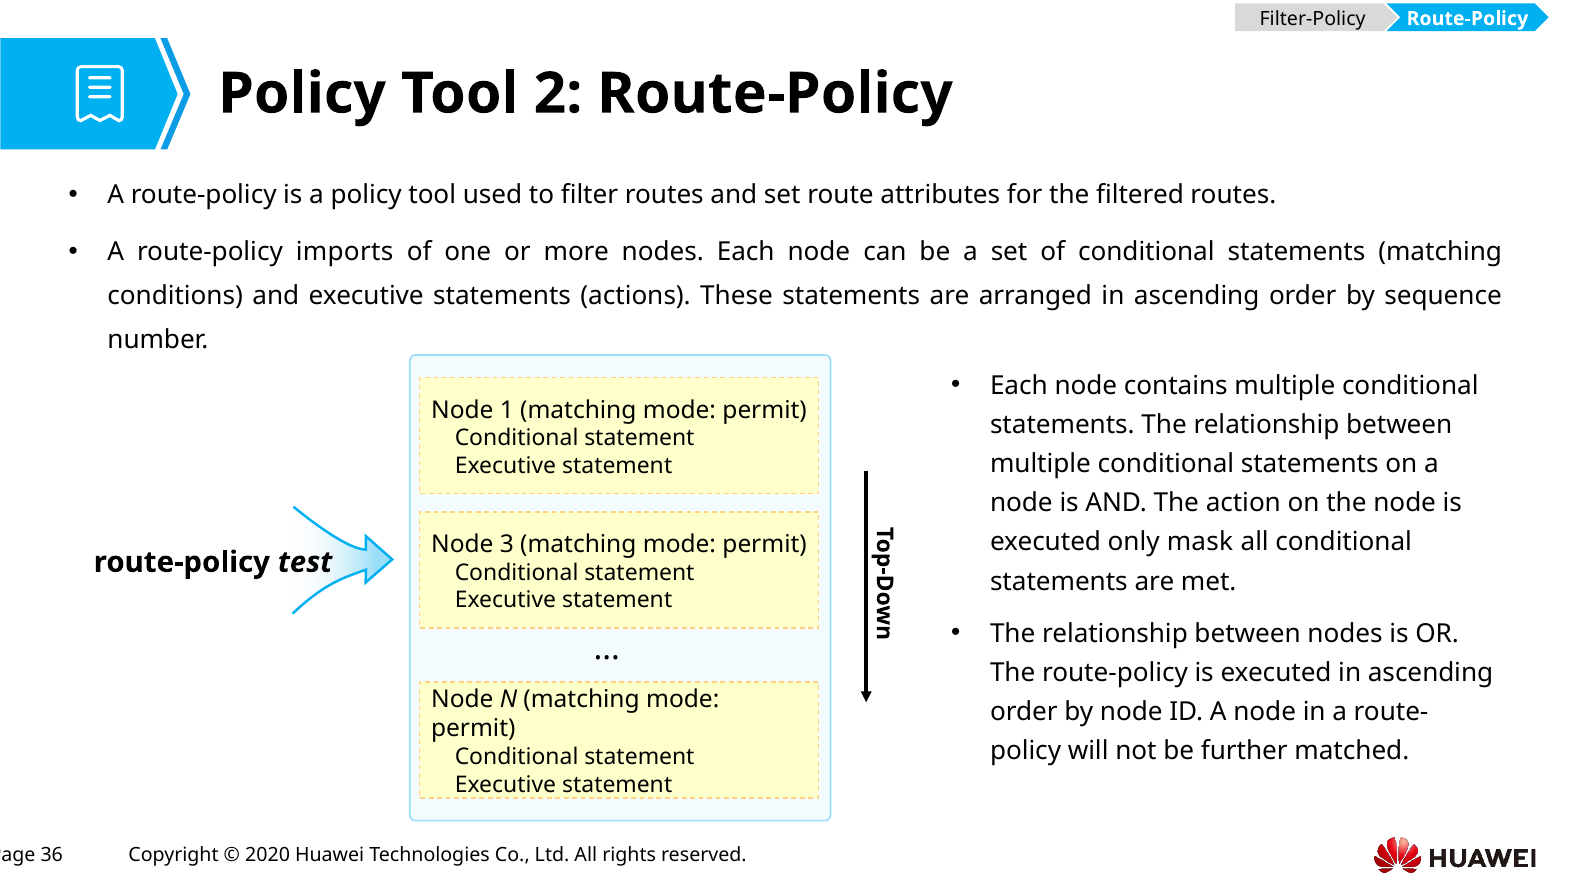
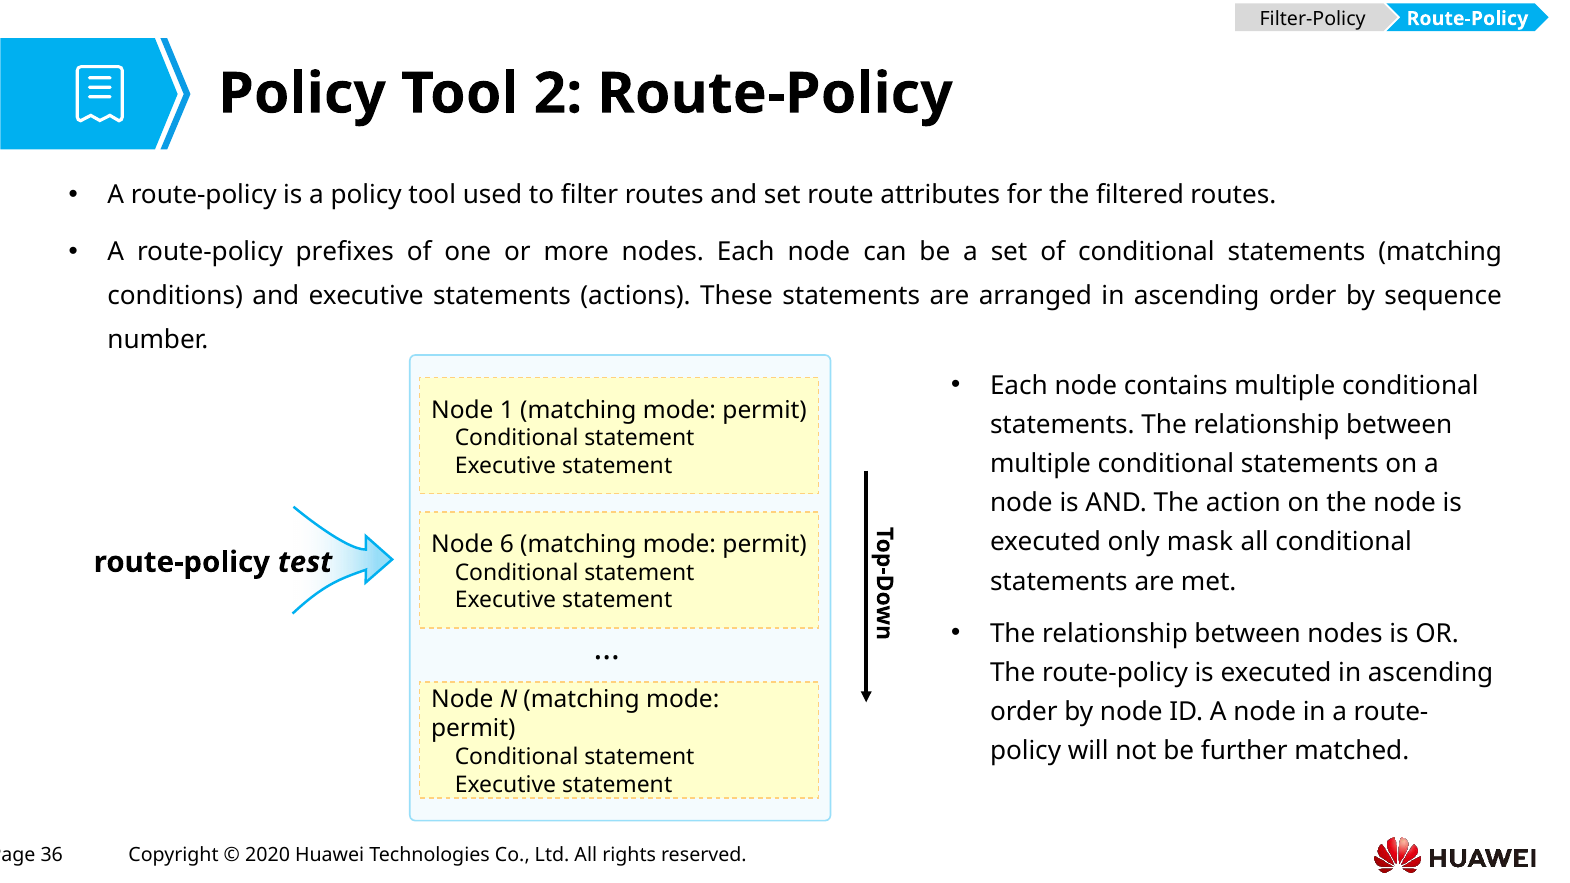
imports: imports -> prefixes (345, 252)
3: 3 -> 6 (507, 544)
